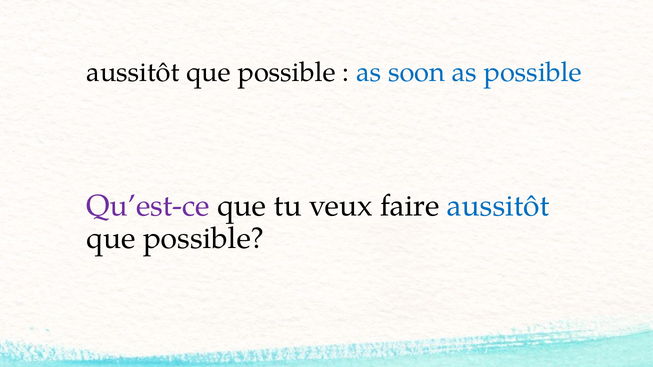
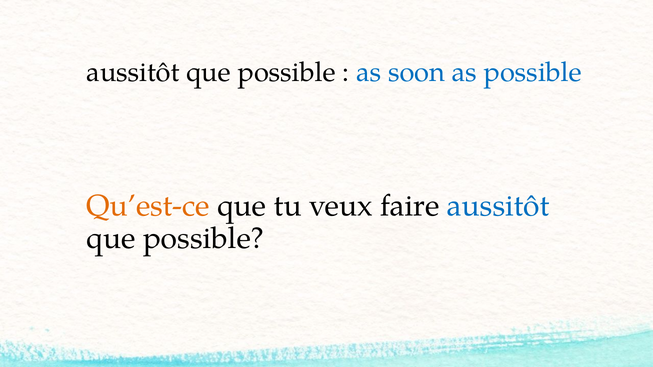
Qu’est-ce colour: purple -> orange (148, 206)
